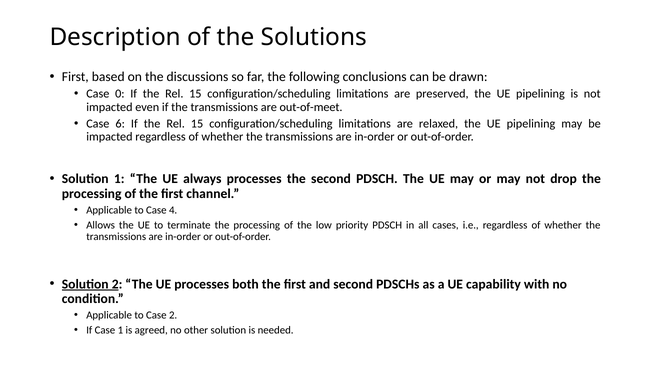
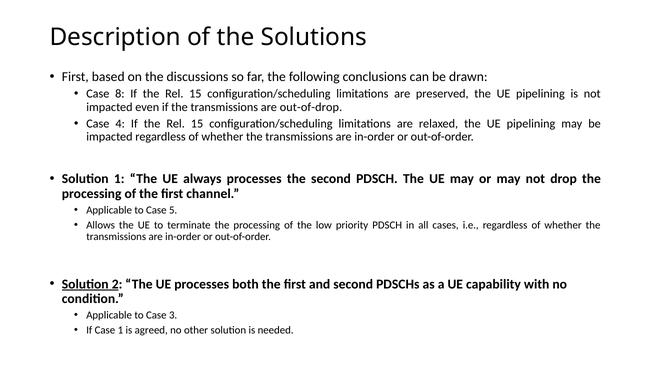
0: 0 -> 8 (120, 94)
out-of-meet: out-of-meet -> out-of-drop (311, 107)
6: 6 -> 4 (120, 124)
4: 4 -> 5 (173, 210)
Case 2: 2 -> 3 (173, 315)
